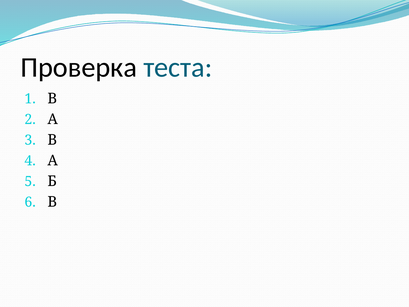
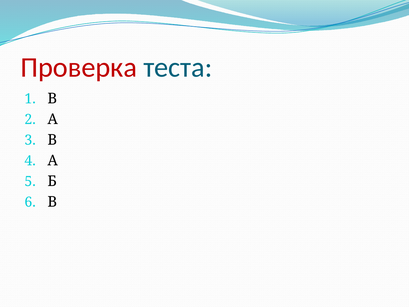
Проверка colour: black -> red (79, 68)
